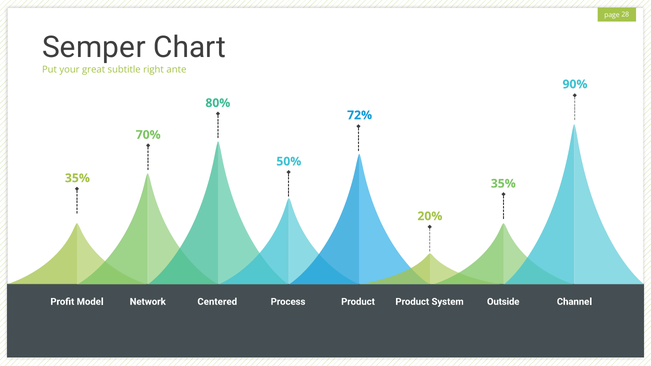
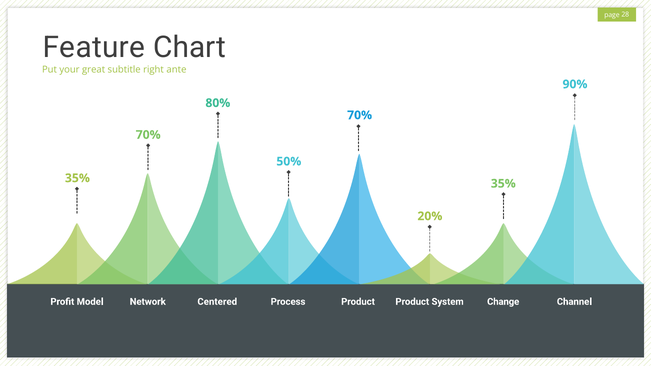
Semper: Semper -> Feature (94, 47)
72%: 72% -> 70% (360, 115)
Outside: Outside -> Change (503, 302)
